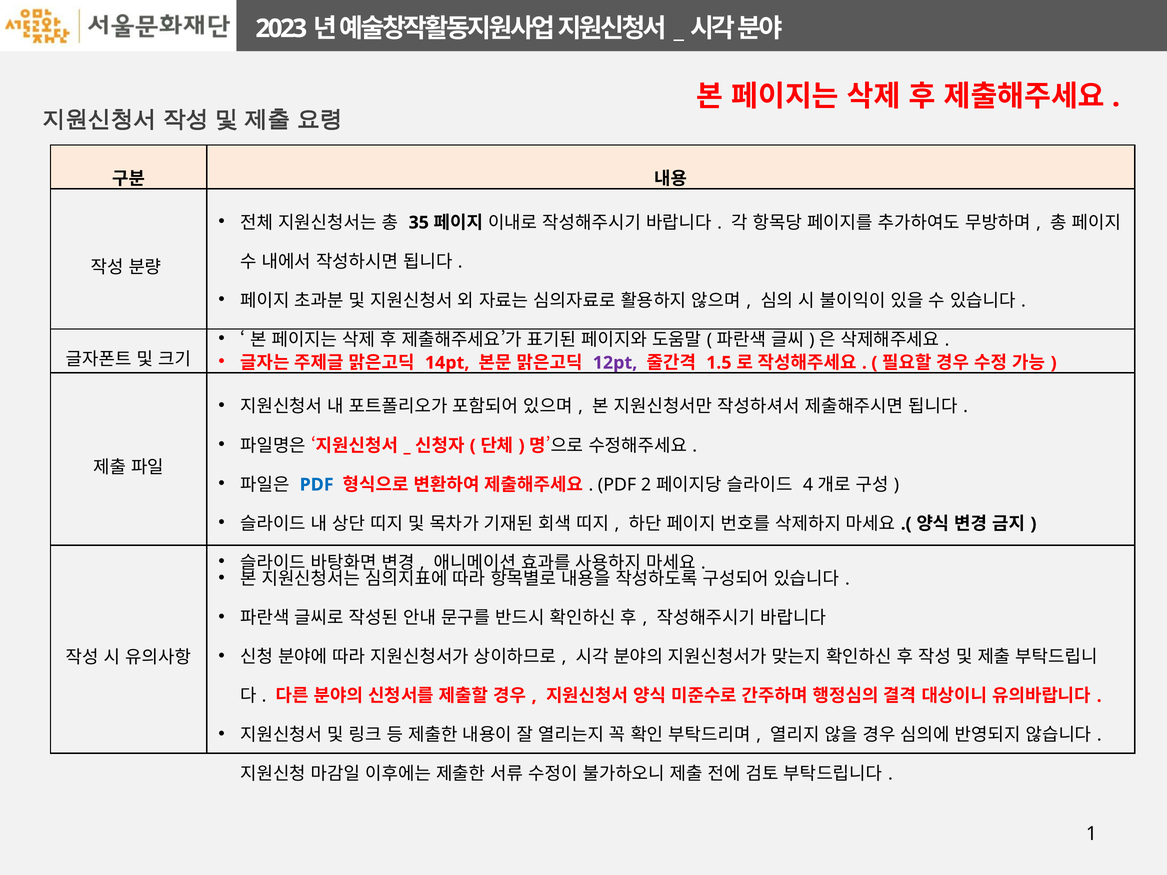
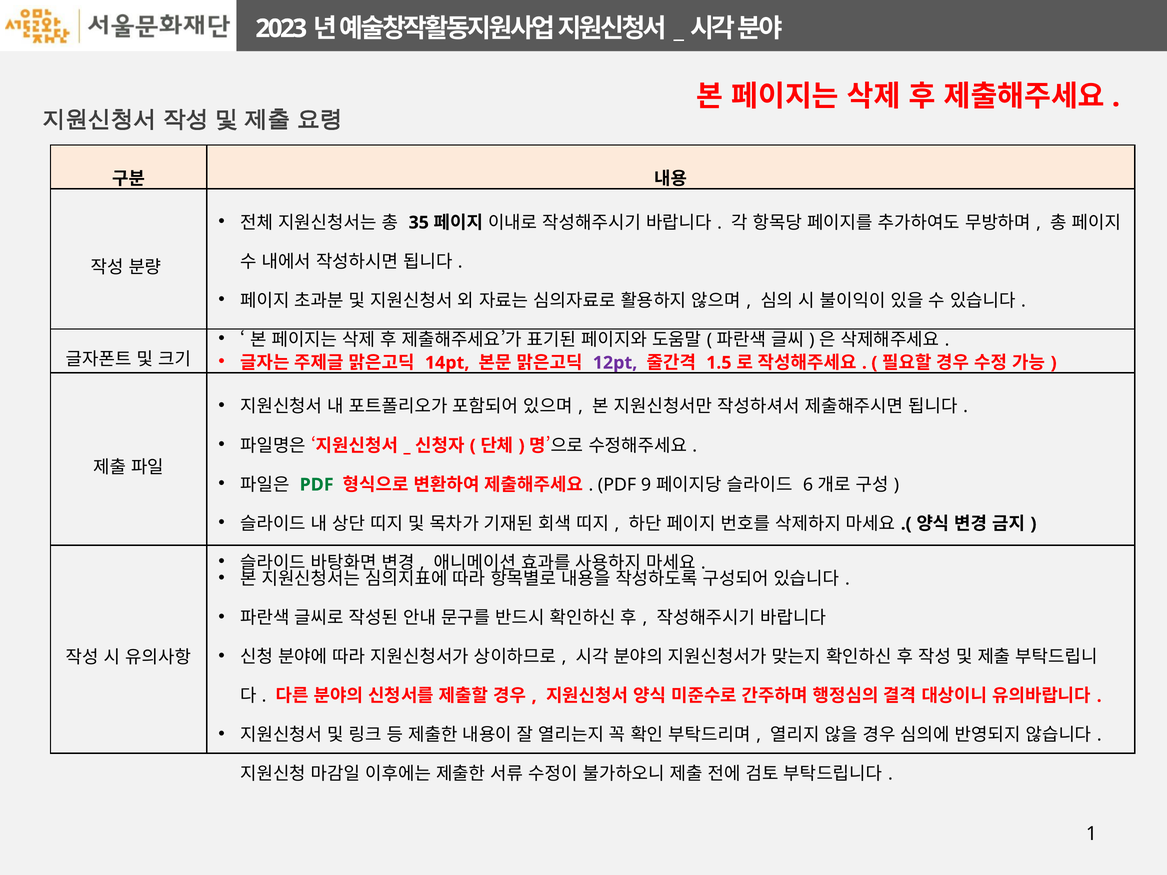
PDF colour: blue -> green (317, 485)
2: 2 -> 9 (646, 485)
4: 4 -> 6 (808, 485)
